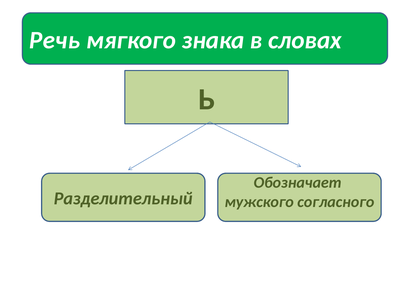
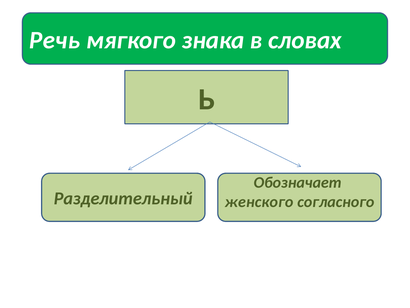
мужского: мужского -> женского (259, 202)
